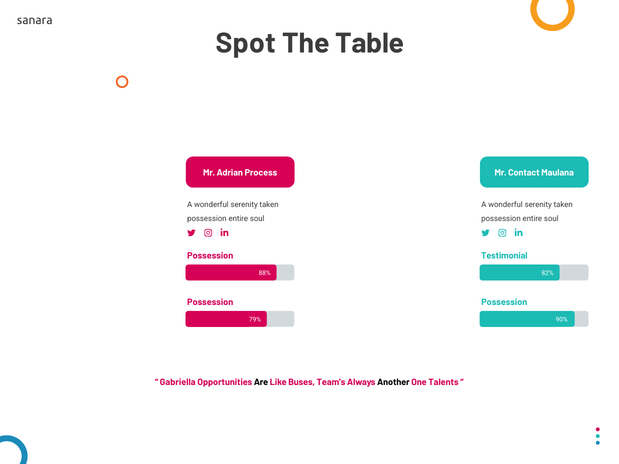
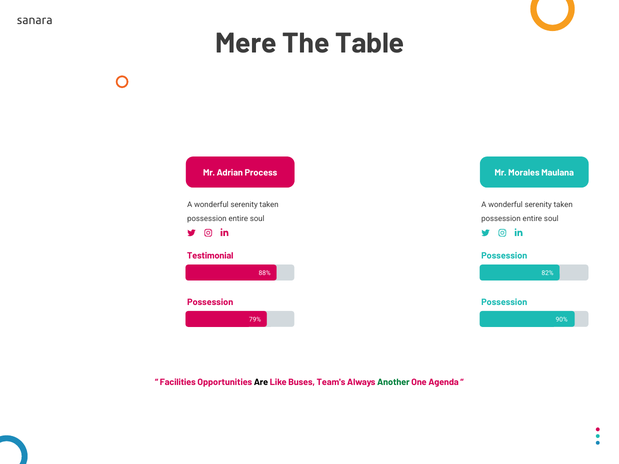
Spot: Spot -> Mere (246, 43)
Contact: Contact -> Morales (524, 173)
Possession: Possession -> Testimonial (210, 256)
Testimonial: Testimonial -> Possession (504, 256)
Gabriella: Gabriella -> Facilities (178, 383)
Another colour: black -> green (393, 383)
Talents: Talents -> Agenda (444, 383)
